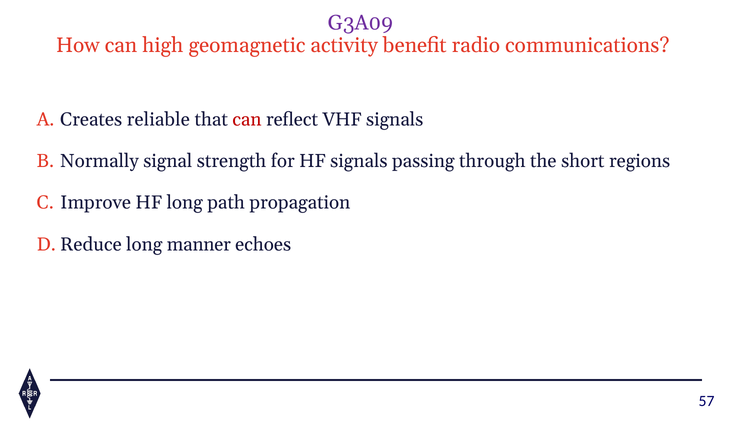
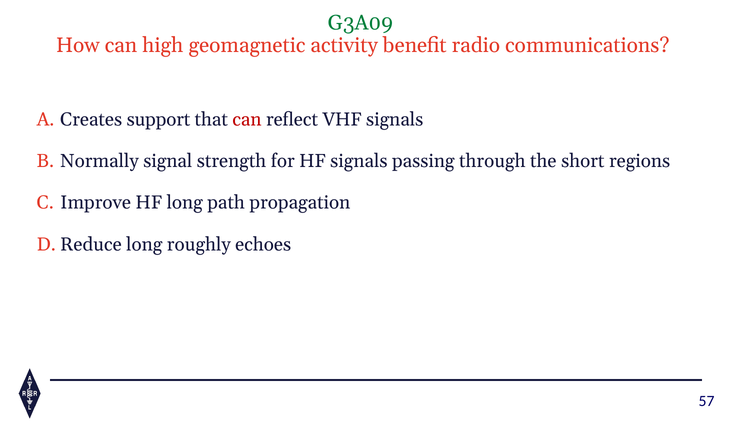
G3A09 colour: purple -> green (360, 23)
reliable: reliable -> support (158, 119)
manner: manner -> roughly (199, 244)
